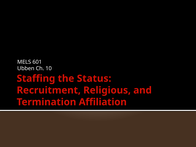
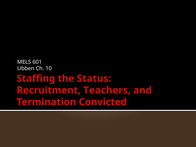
Religious: Religious -> Teachers (107, 90)
Affiliation: Affiliation -> Convicted (103, 102)
